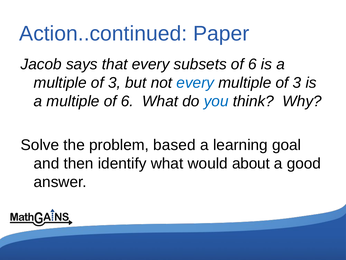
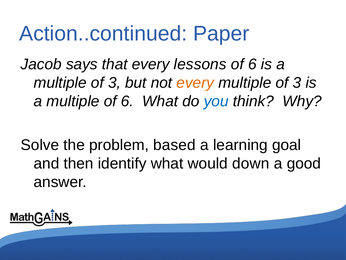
subsets: subsets -> lessons (200, 64)
every colour: blue -> orange (195, 83)
about: about -> down (251, 163)
